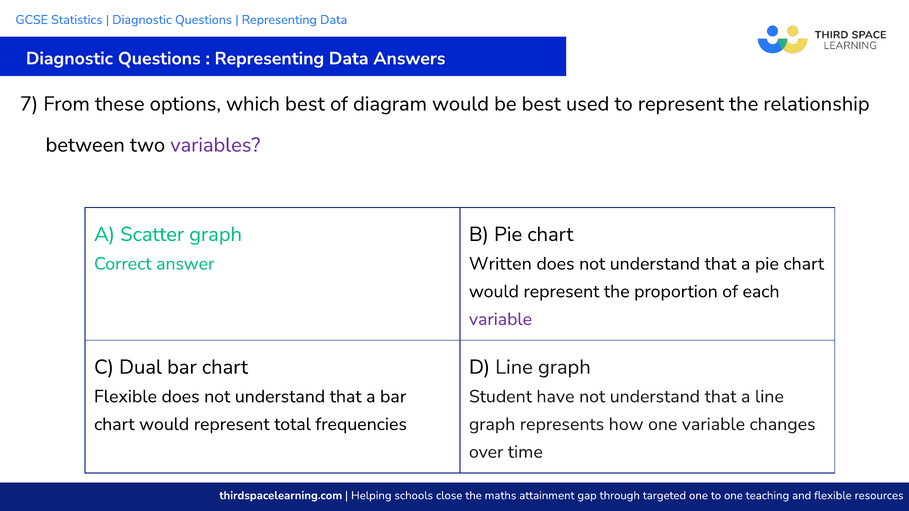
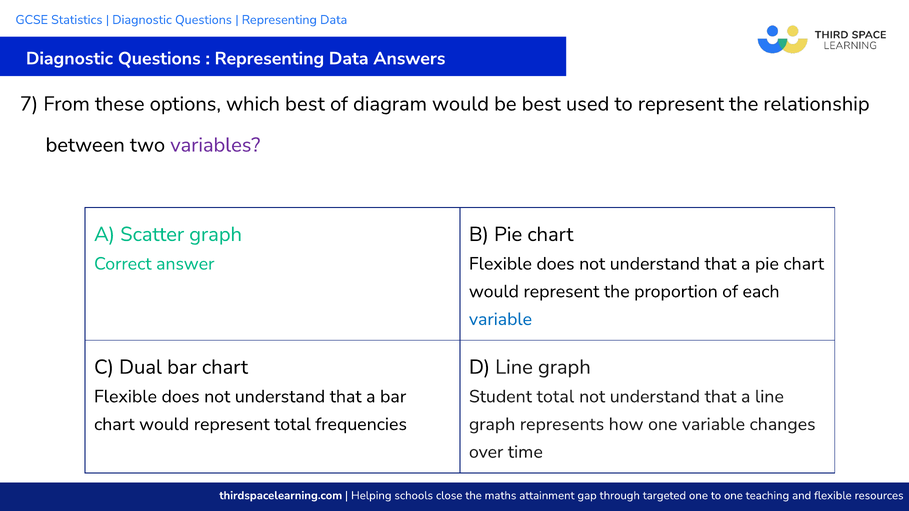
Written: Written -> Flexible (500, 264)
variable colour: purple -> blue (500, 319)
Student have: have -> total (555, 397)
